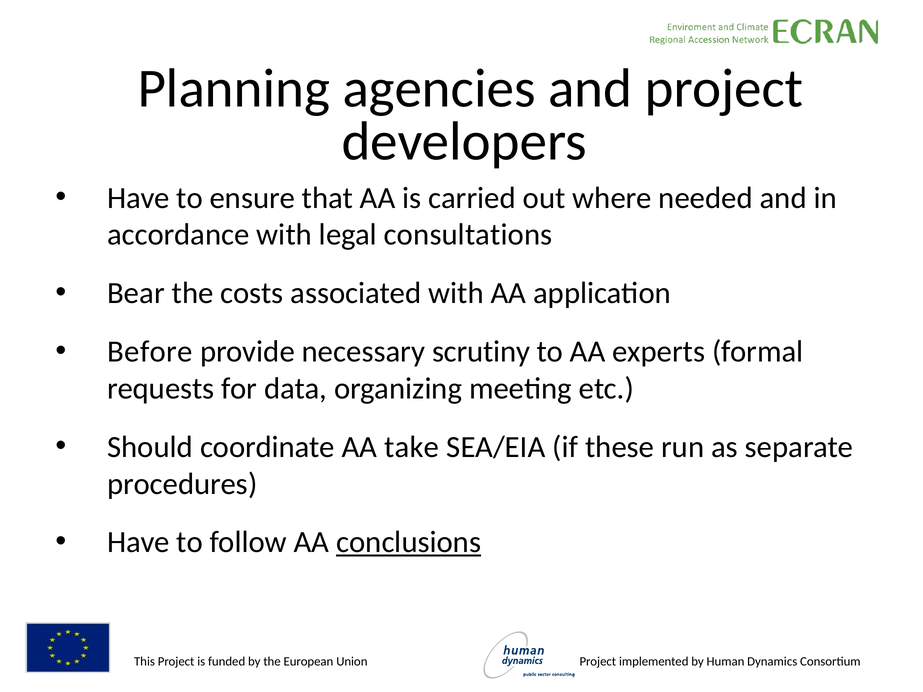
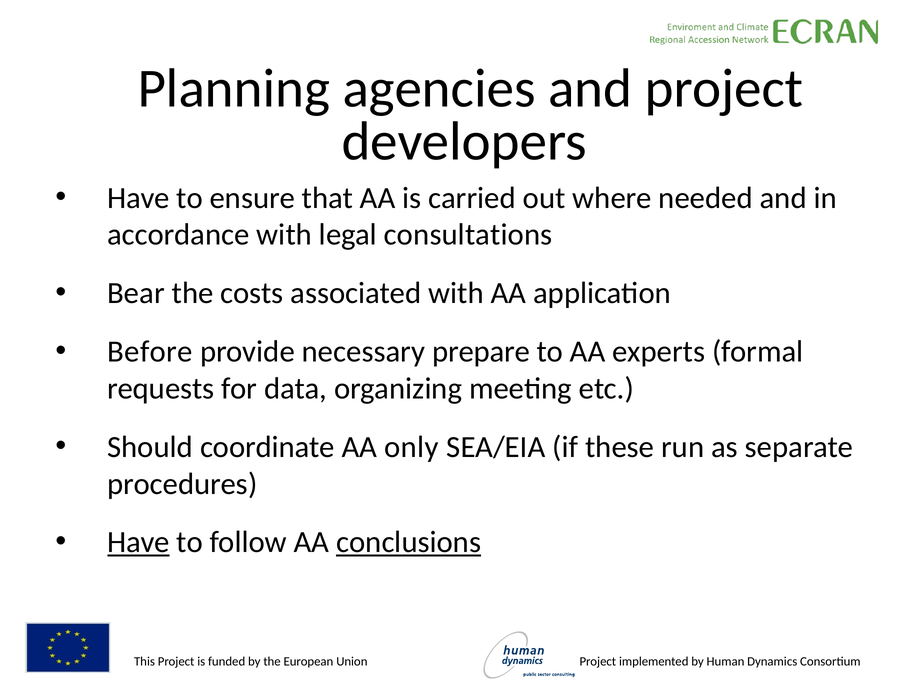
scrutiny: scrutiny -> prepare (481, 352)
take: take -> only (412, 447)
Have underline: none -> present (139, 542)
